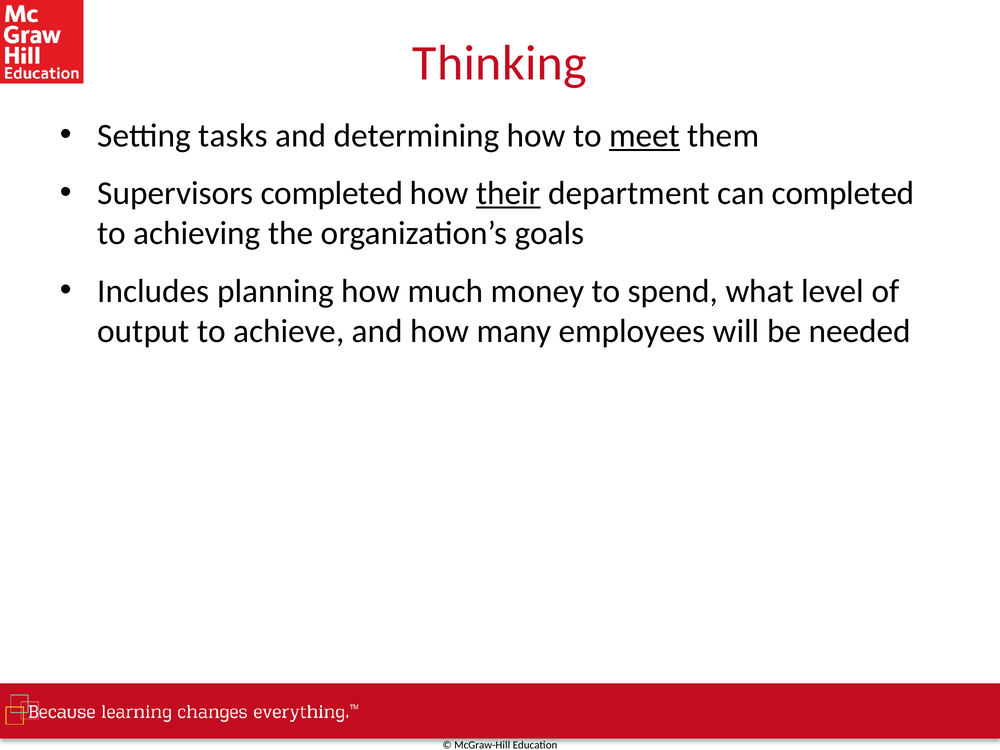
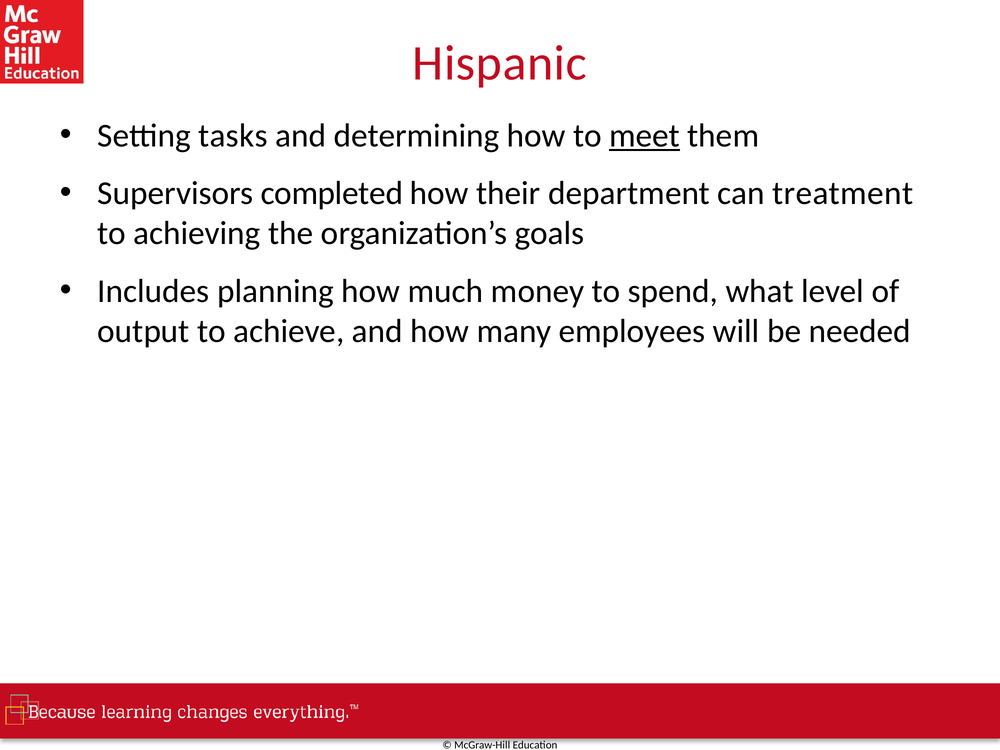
Thinking: Thinking -> Hispanic (500, 63)
their underline: present -> none (508, 193)
can completed: completed -> treatment (843, 193)
